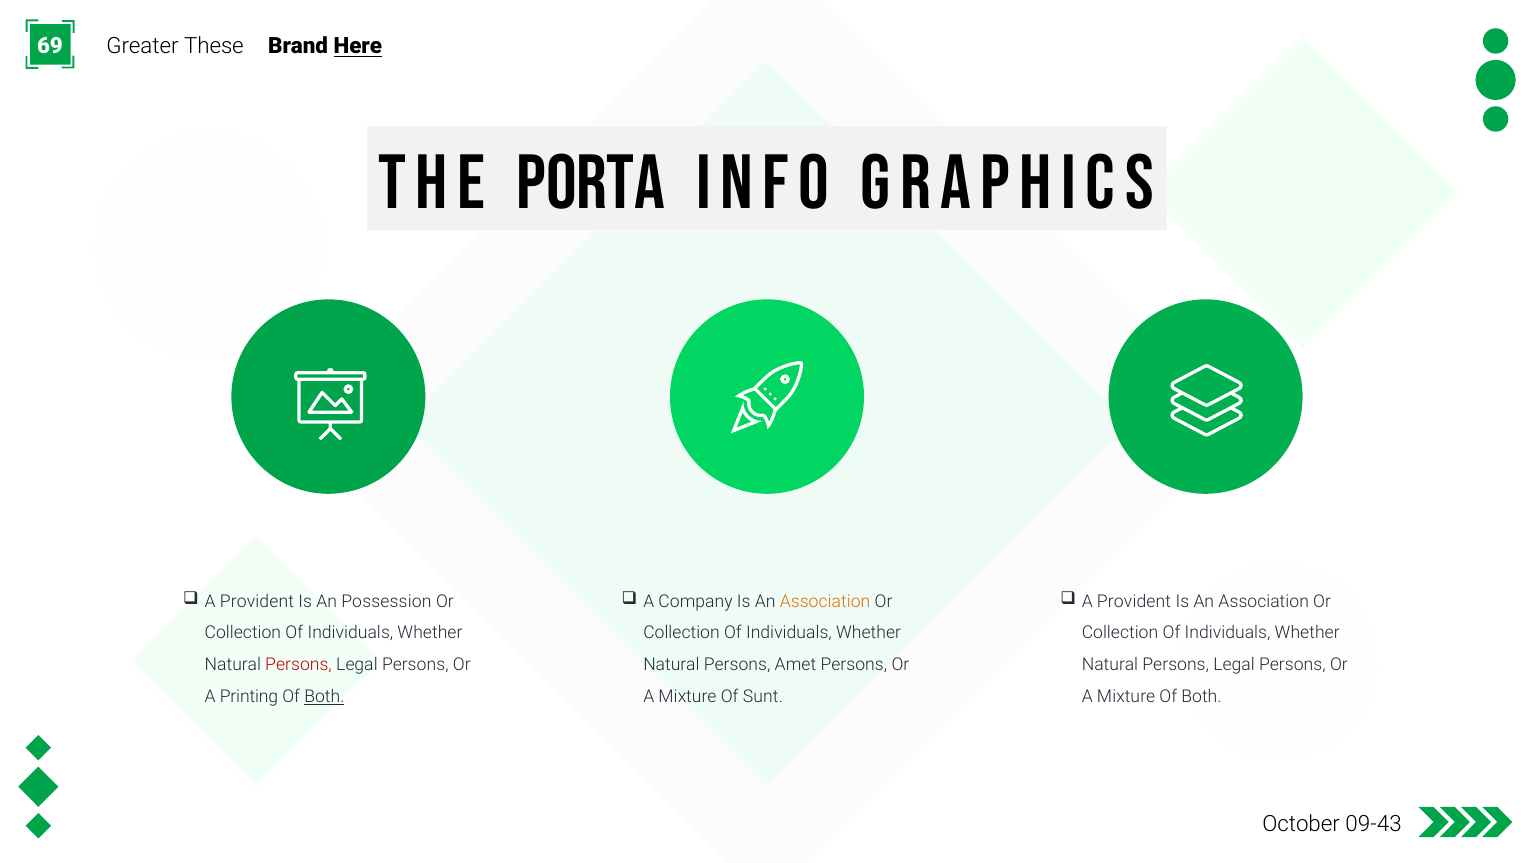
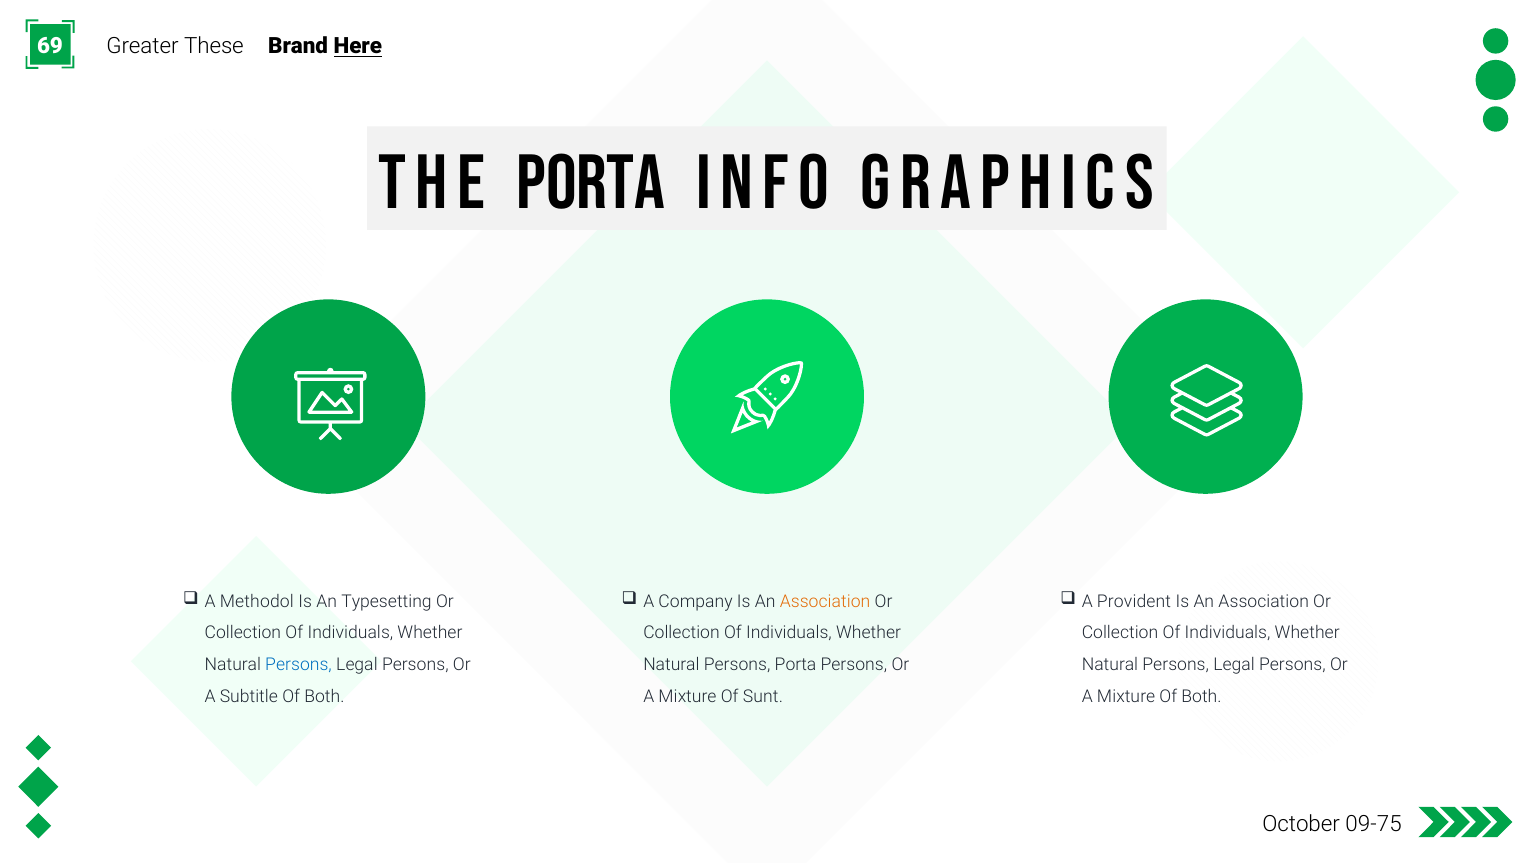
Provident: Provident -> Methodol (257, 601)
Possession: Possession -> Typesetting (386, 601)
Persons colour: red -> blue (299, 665)
Persons Amet: Amet -> Porta (796, 665)
Printing: Printing -> Subtitle (249, 696)
Both underline: present -> none (324, 696)
09-43: 09-43 -> 09-75 (1374, 824)
